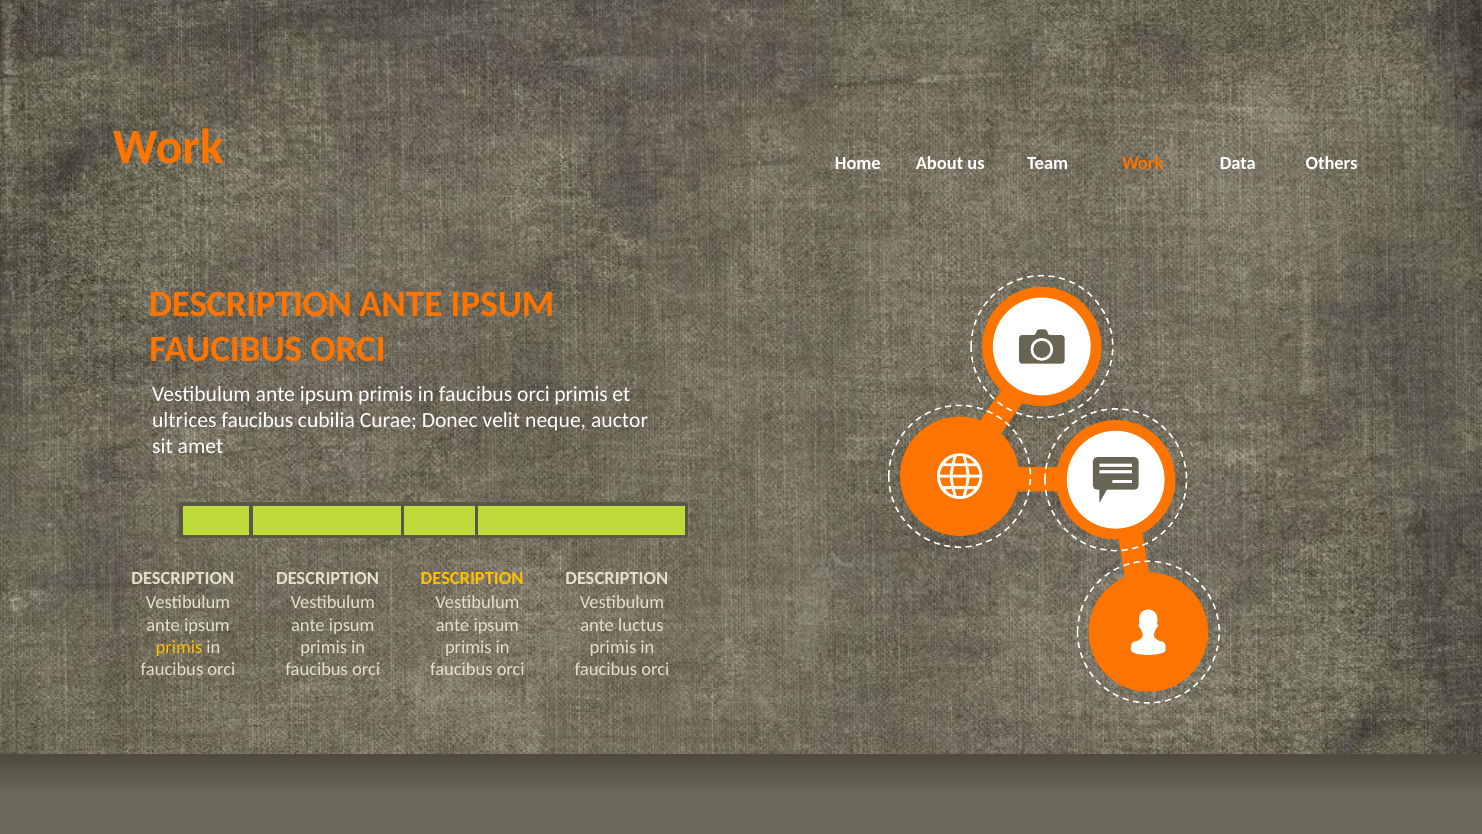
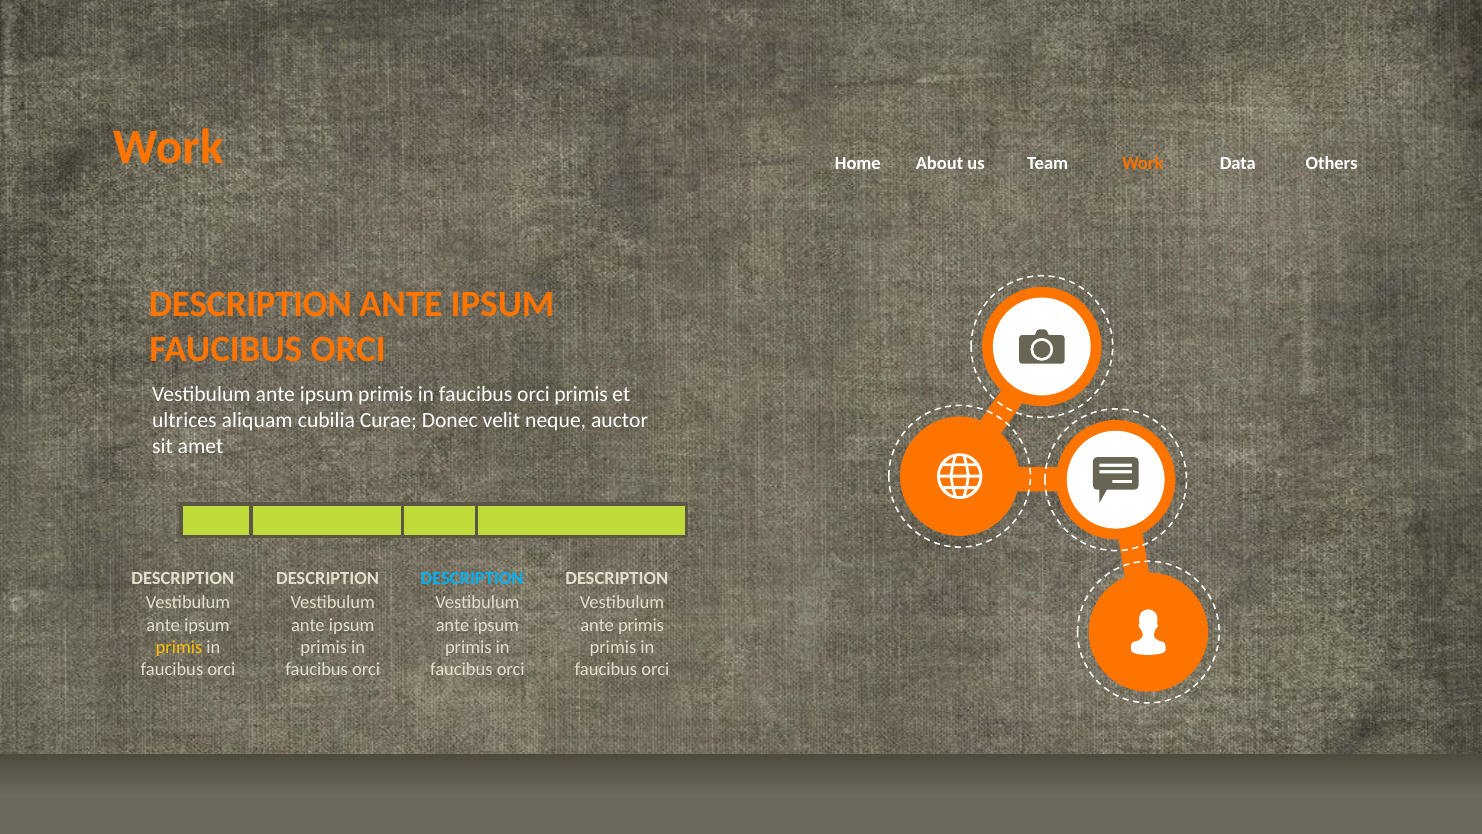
ultrices faucibus: faucibus -> aliquam (257, 420)
DESCRIPTION colour: yellow -> light blue (472, 578)
ante luctus: luctus -> primis (641, 625)
